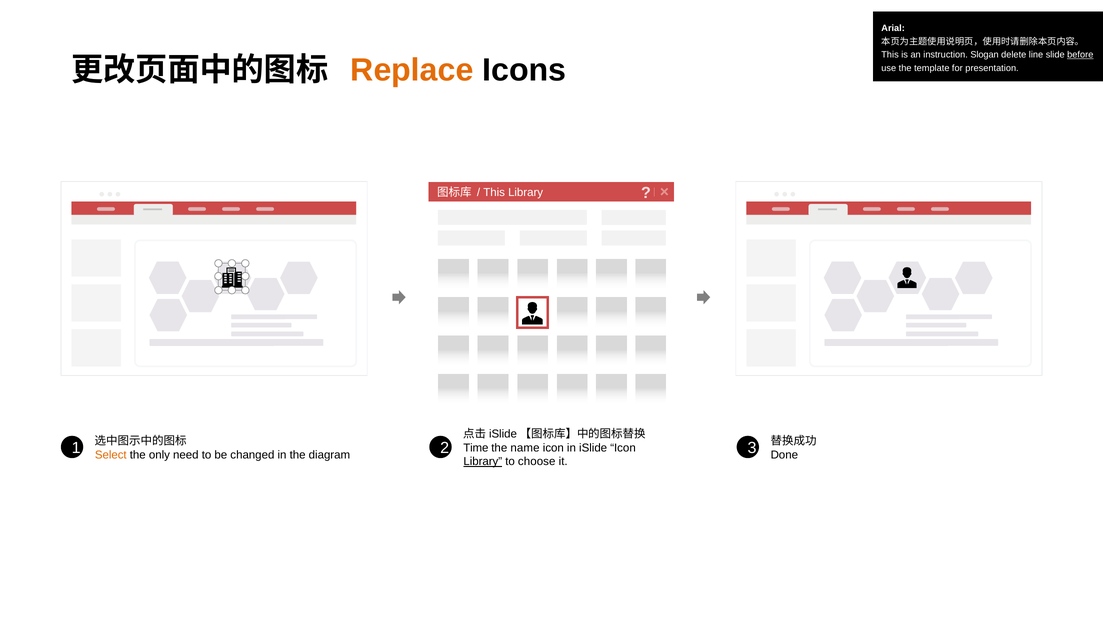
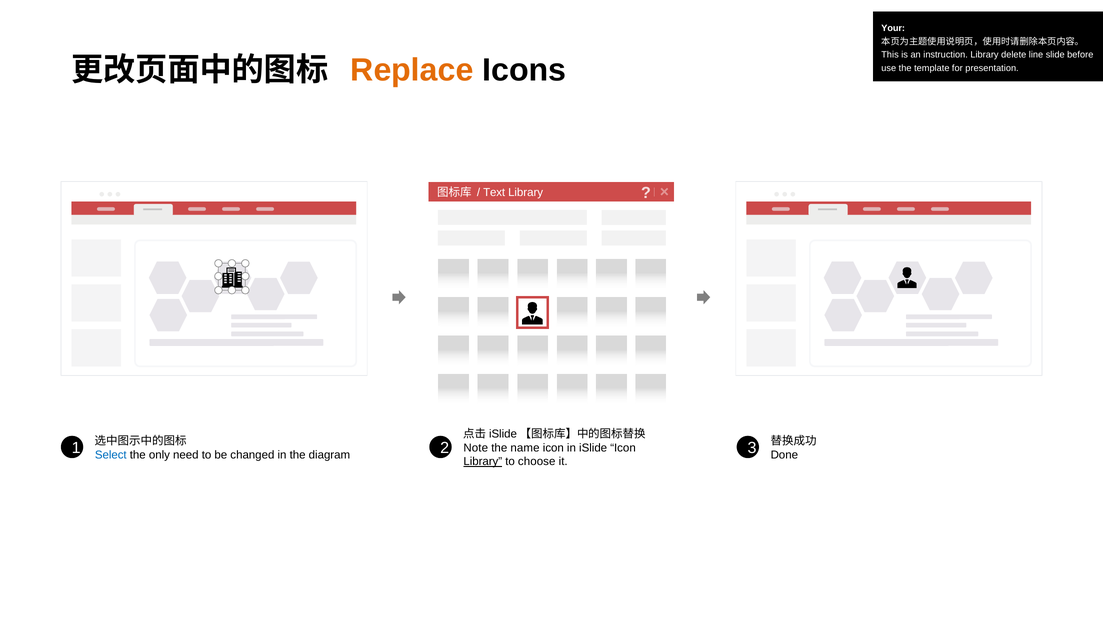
Arial: Arial -> Your (893, 28)
instruction Slogan: Slogan -> Library (984, 55)
before underline: present -> none (1080, 55)
This: This -> Text (494, 193)
Time: Time -> Note (476, 448)
Select colour: orange -> blue (111, 455)
